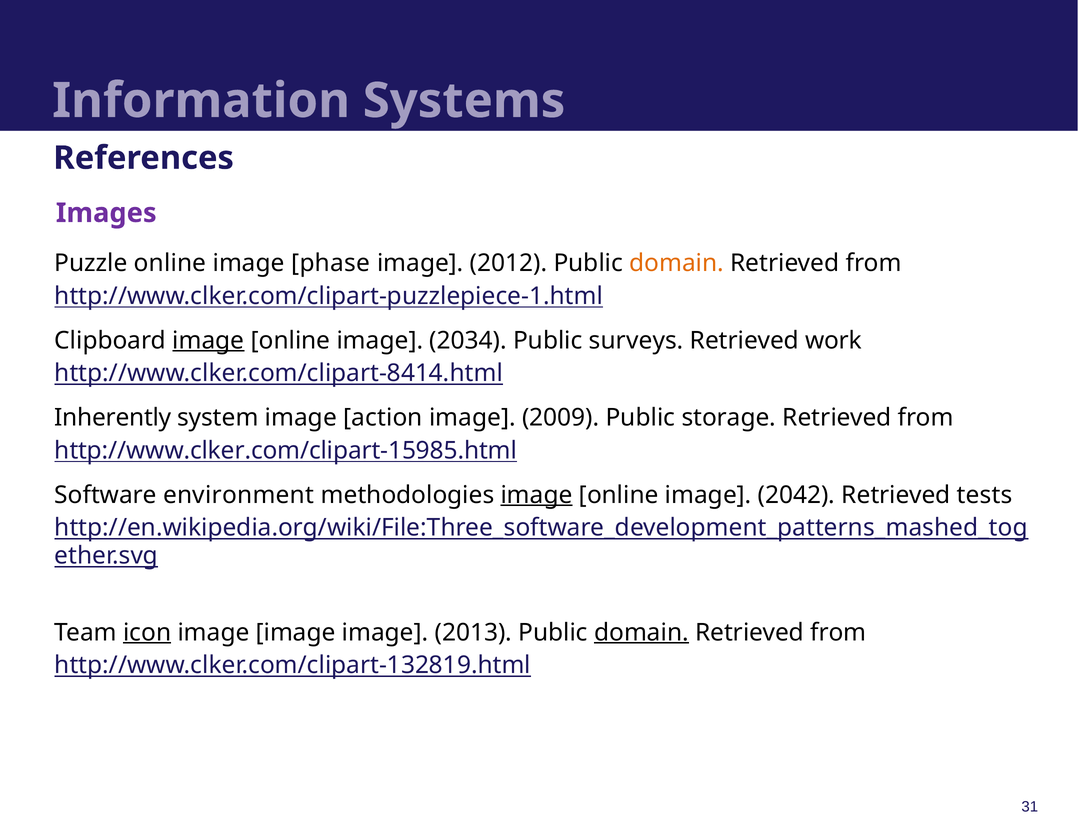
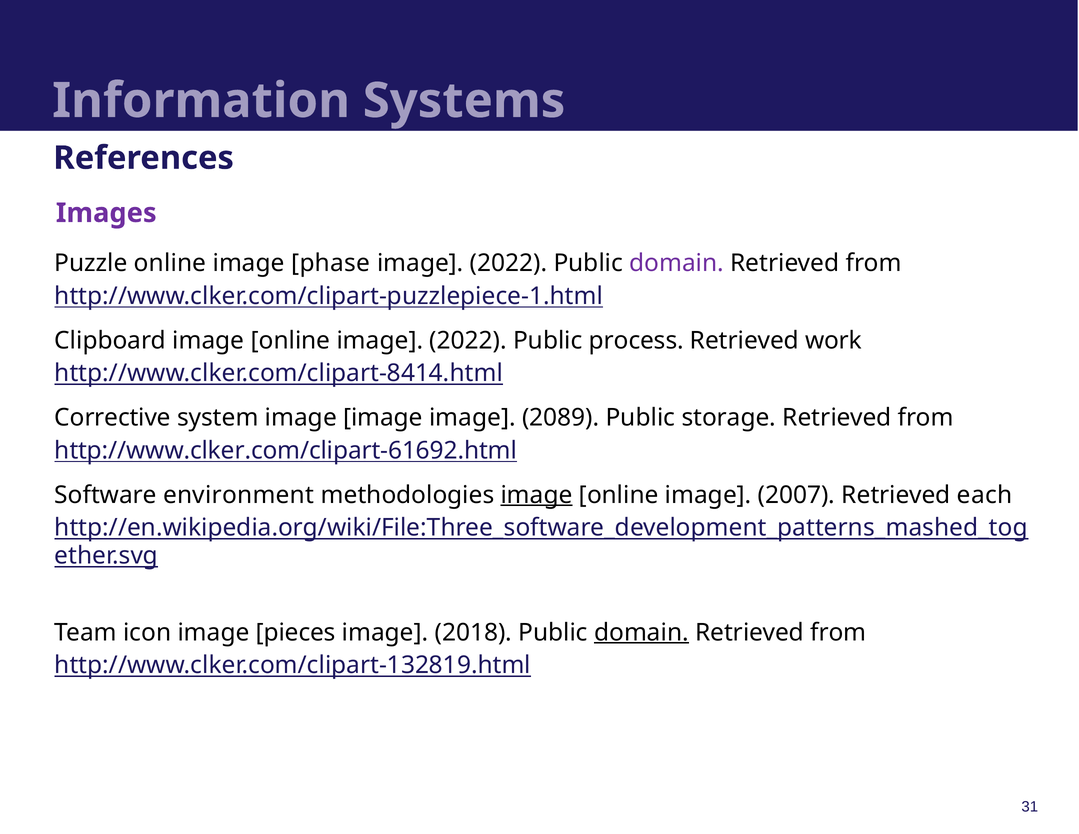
2012: 2012 -> 2022 (508, 263)
domain colour: orange -> purple (677, 263)
image underline: present -> none (208, 340)
online image 2034: 2034 -> 2022 (468, 340)
surveys: surveys -> process (636, 340)
Inherently: Inherently -> Corrective (113, 418)
system image action: action -> image (383, 418)
2009: 2009 -> 2089 (561, 418)
http://www.clker.com/clipart-15985.html: http://www.clker.com/clipart-15985.html -> http://www.clker.com/clipart-61692.html (286, 450)
2042: 2042 -> 2007 (796, 495)
tests: tests -> each (985, 495)
icon underline: present -> none (147, 632)
image: image -> pieces (296, 632)
2013: 2013 -> 2018 (473, 632)
